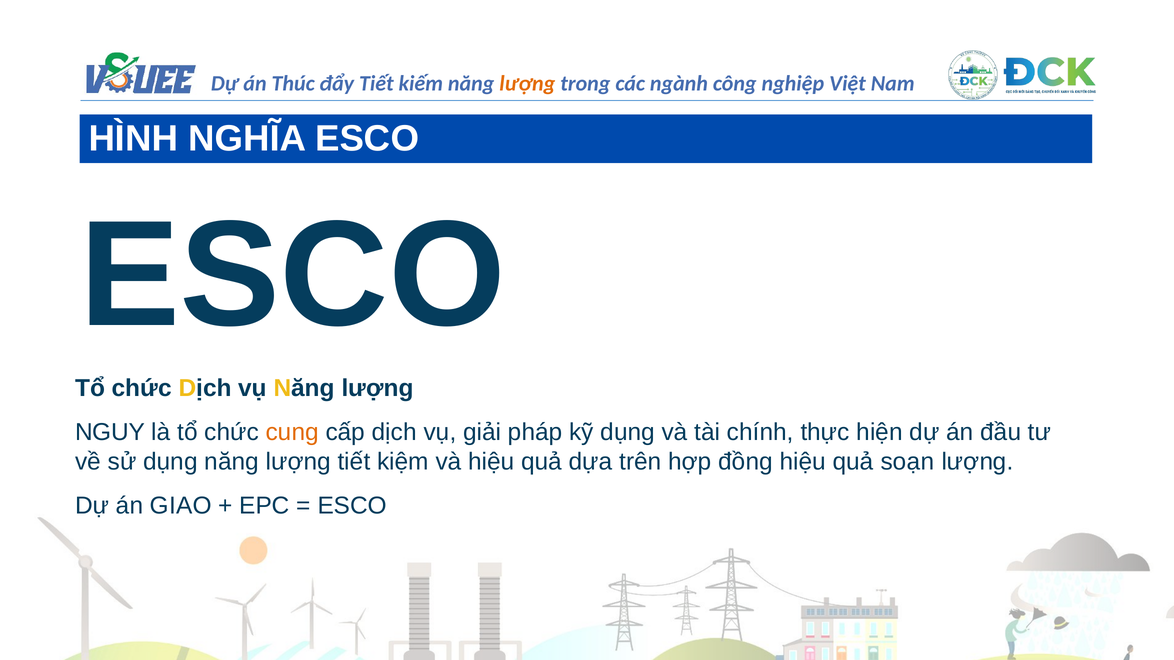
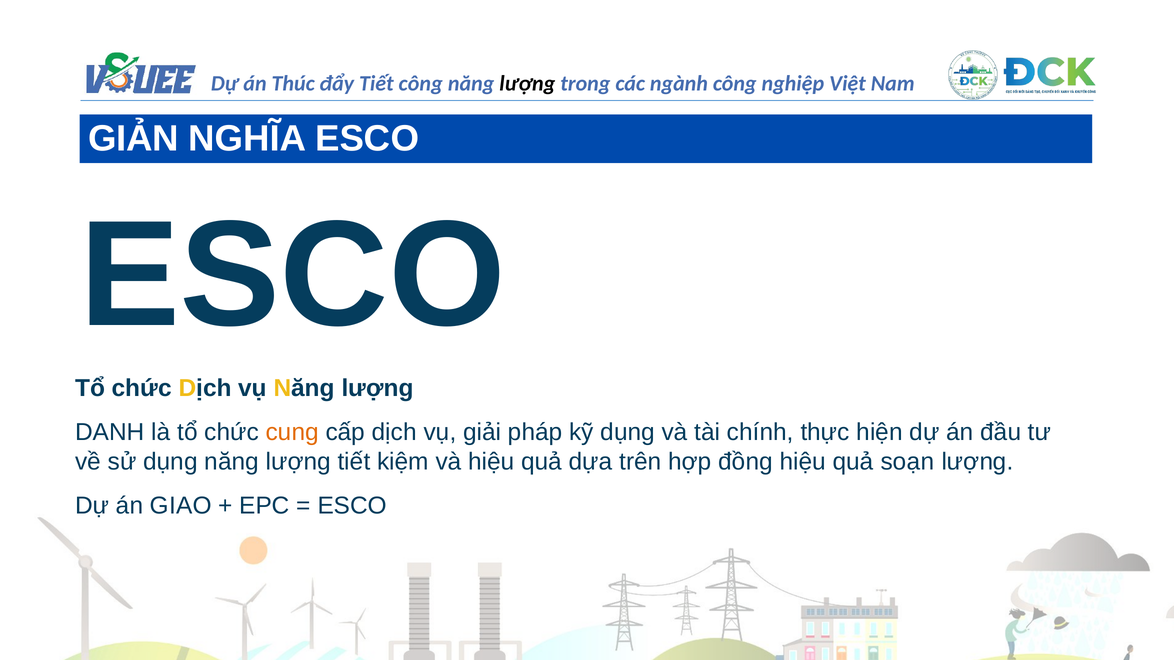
Tiết kiếm: kiếm -> công (421, 83)
lượng colour: orange -> black (527, 83)
HÌNH: HÌNH -> GIẢN (133, 139)
NGUY: NGUY -> DANH (110, 433)
